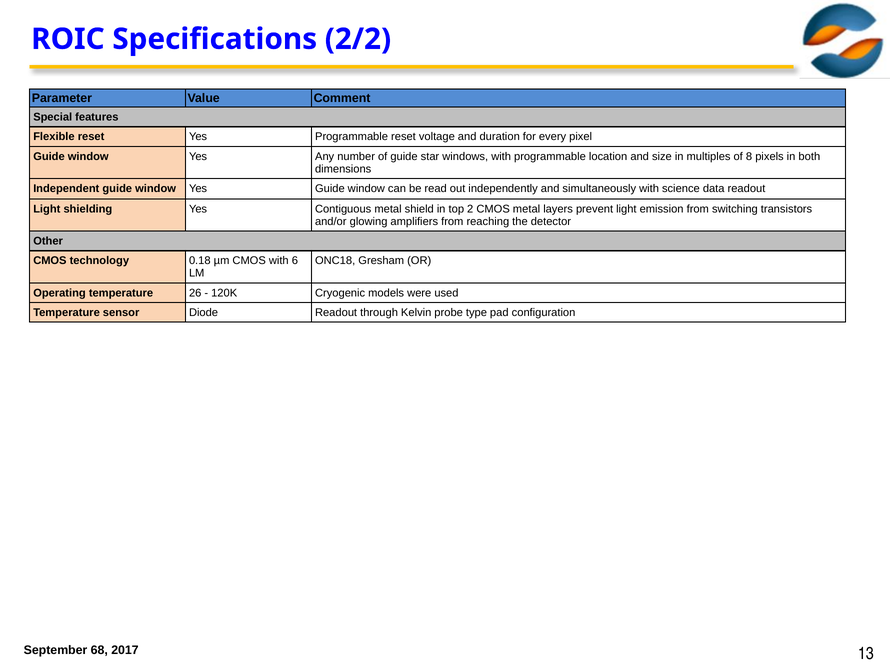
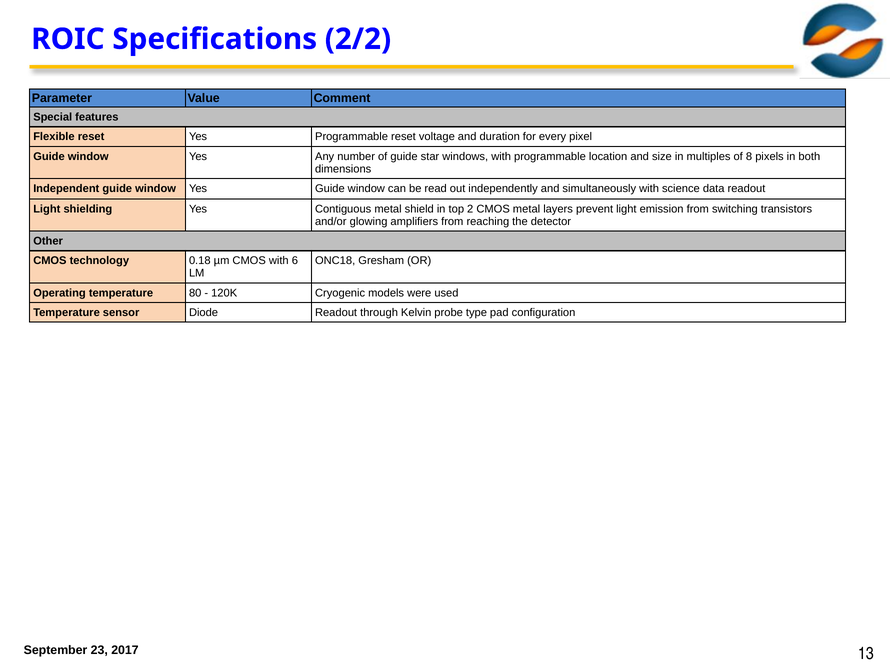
26: 26 -> 80 (195, 293)
68: 68 -> 23 (99, 651)
